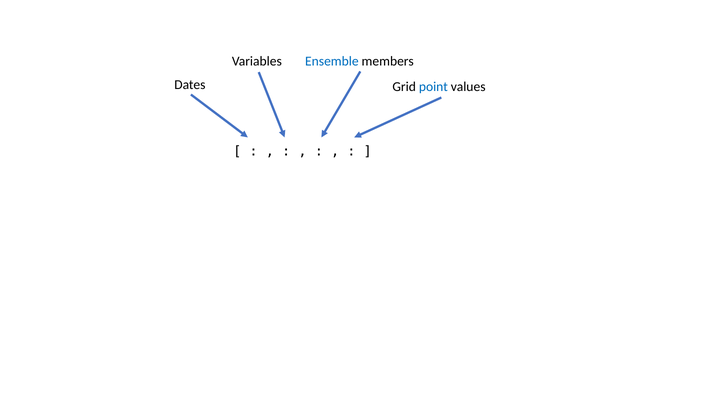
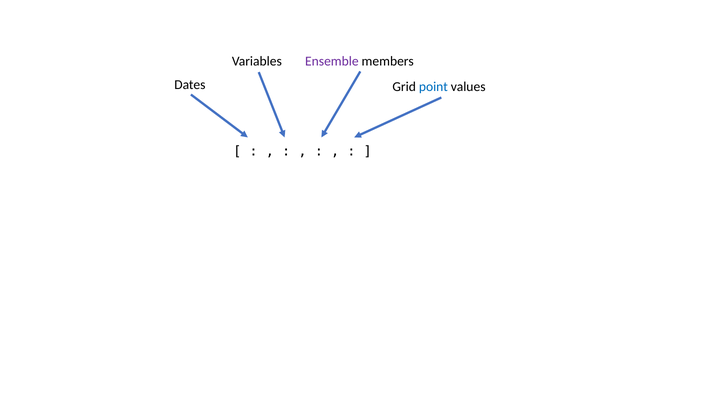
Ensemble colour: blue -> purple (332, 61)
